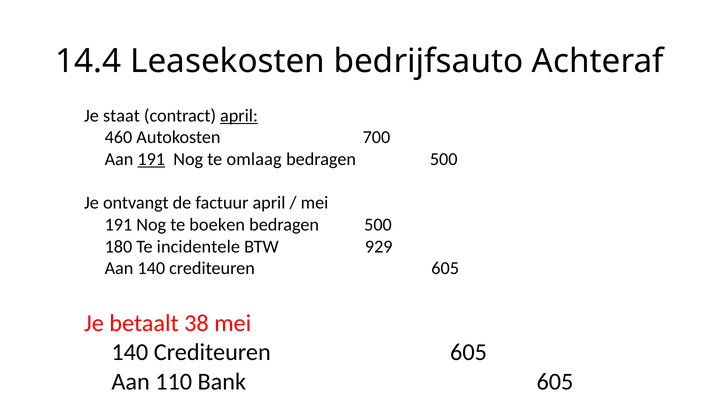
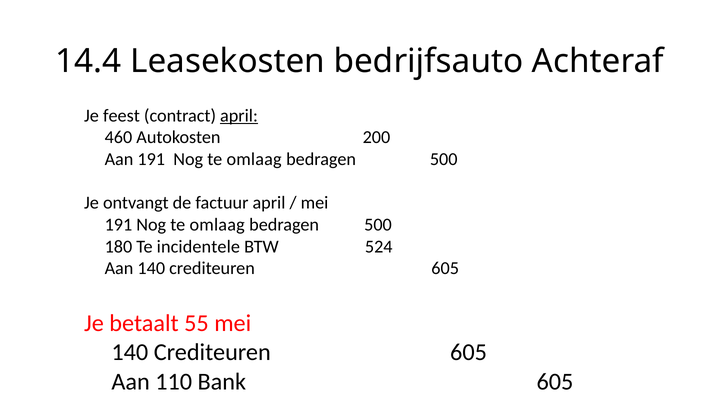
staat: staat -> feest (121, 116)
700: 700 -> 200 (376, 137)
191 underline: present -> none (151, 159)
boeken: boeken -> omlaag (217, 225)
929: 929 -> 524 (379, 247)
38: 38 -> 55 (196, 323)
